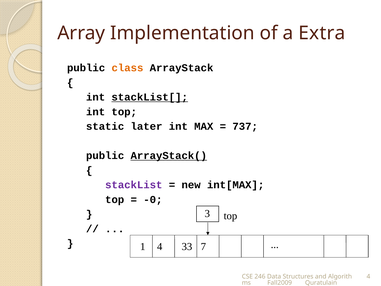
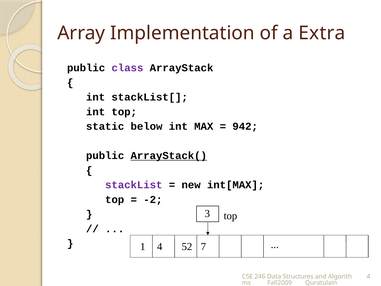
class colour: orange -> purple (127, 68)
stackList[ underline: present -> none (150, 97)
later: later -> below (147, 126)
737: 737 -> 942 (245, 126)
-0: -0 -> -2 (153, 199)
33: 33 -> 52 (187, 246)
